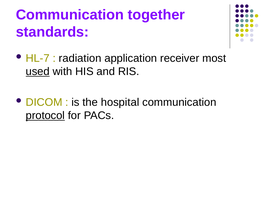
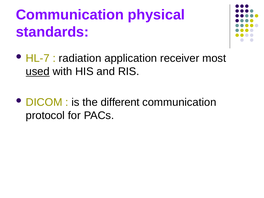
together: together -> physical (156, 15)
hospital: hospital -> different (120, 102)
protocol underline: present -> none (45, 116)
